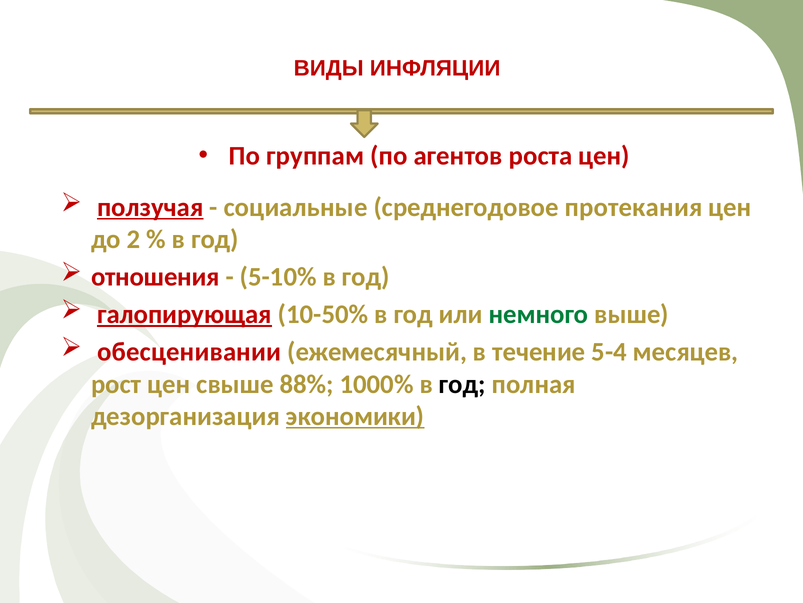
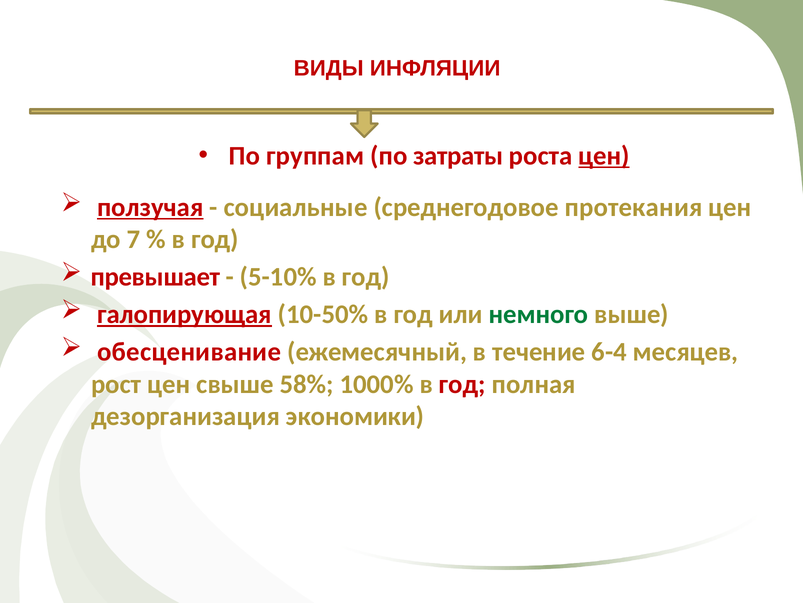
агентов: агентов -> затраты (458, 155)
цен underline: none -> present (604, 155)
2: 2 -> 7 (134, 239)
отношения: отношения -> превышает (155, 277)
обесценивании: обесценивании -> обесценивание (189, 352)
5-4: 5-4 -> 6-4 (609, 352)
88%: 88% -> 58% (307, 384)
год colour: black -> red (462, 384)
экономики underline: present -> none (355, 416)
